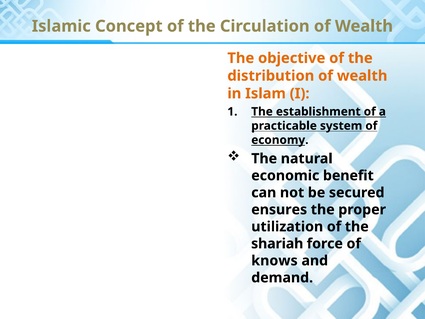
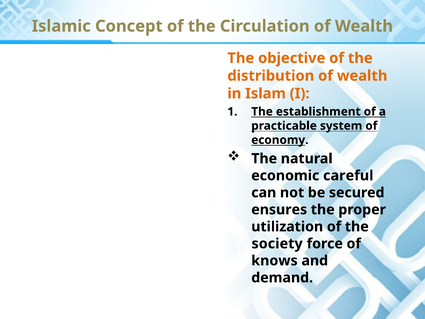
benefit: benefit -> careful (348, 175)
shariah: shariah -> society (277, 243)
